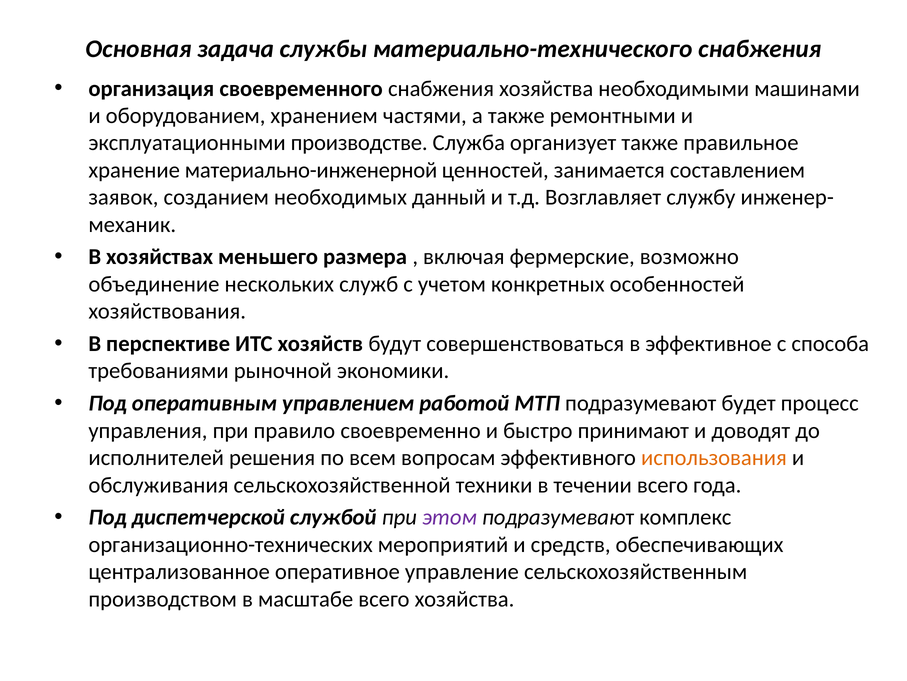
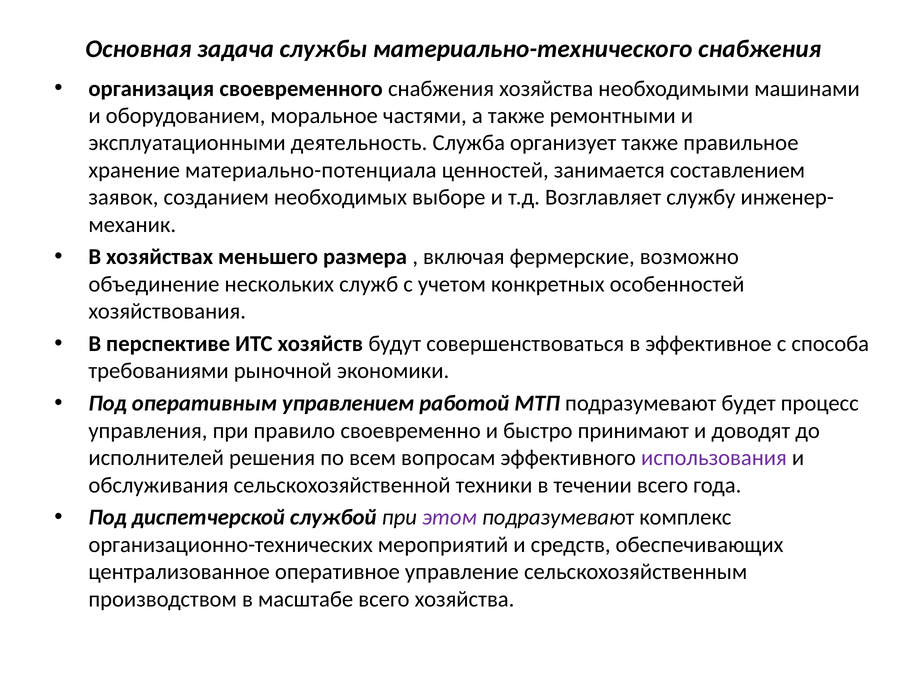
хранением: хранением -> моральное (324, 116)
производстве: производстве -> деятельность (359, 143)
материально-инженерной: материально-инженерной -> материально-потенциала (311, 170)
данный: данный -> выборе (449, 197)
использования colour: orange -> purple (714, 457)
